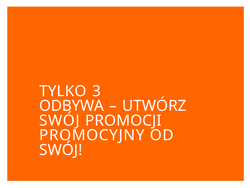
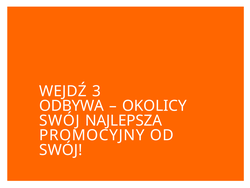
TYLKO: TYLKO -> WEJDŹ (63, 91)
UTWÓRZ: UTWÓRZ -> OKOLICY (154, 106)
PROMOCJI: PROMOCJI -> NAJLEPSZA (124, 120)
